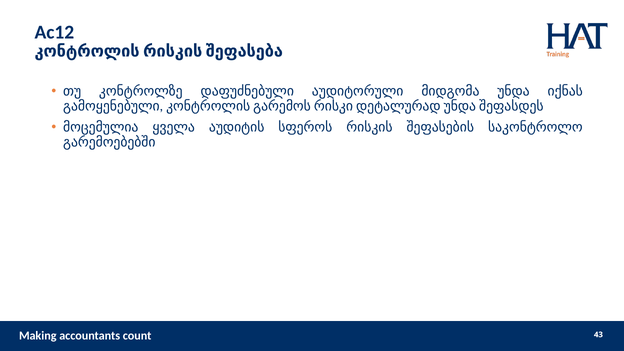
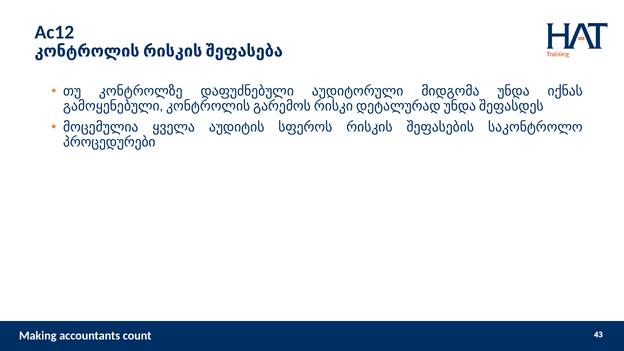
გარემოებებში: გარემოებებში -> პროცედურები (109, 142)
